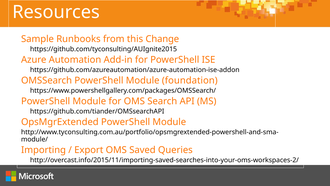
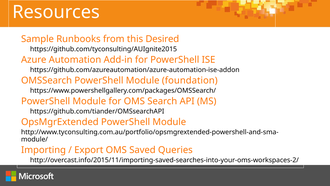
Change: Change -> Desired (162, 39)
